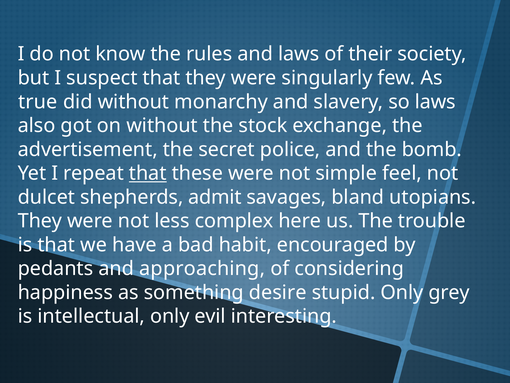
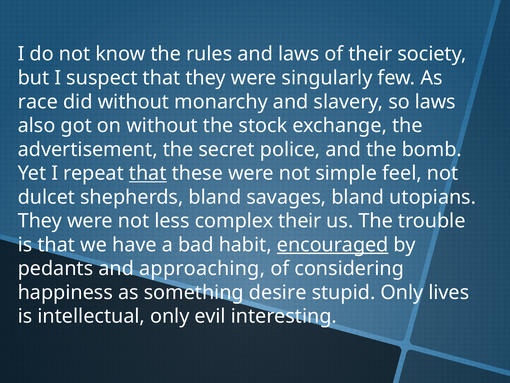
true: true -> race (38, 102)
shepherds admit: admit -> bland (215, 197)
complex here: here -> their (300, 221)
encouraged underline: none -> present (333, 245)
grey: grey -> lives (449, 292)
